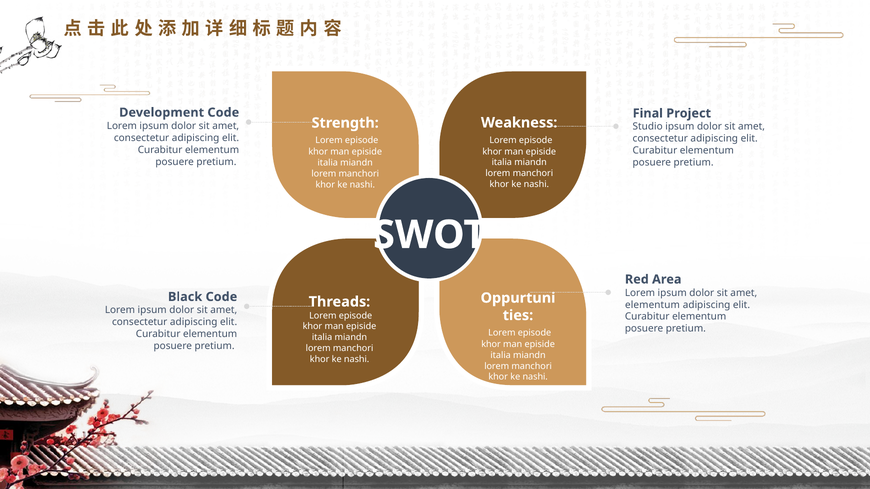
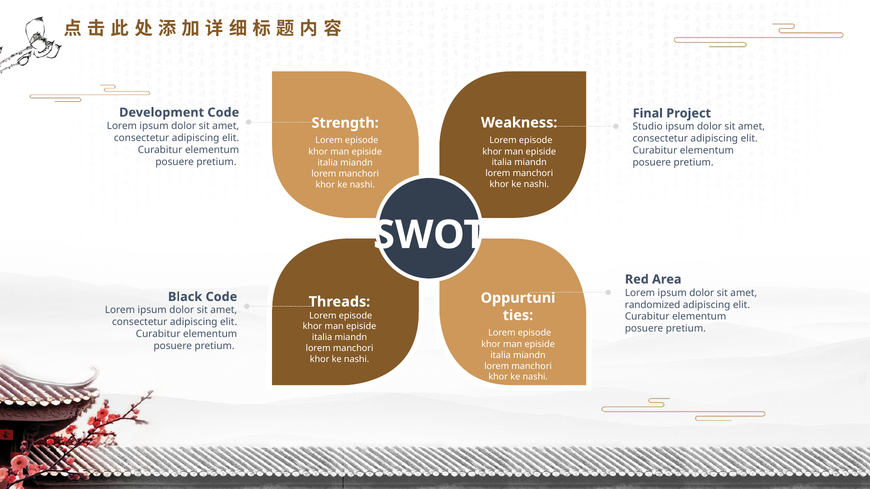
elementum: elementum -> randomized (653, 305)
